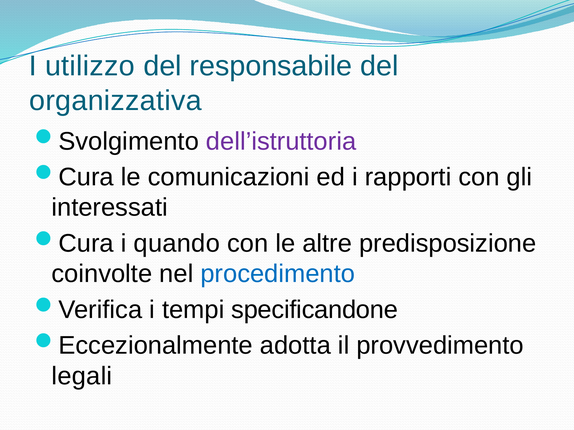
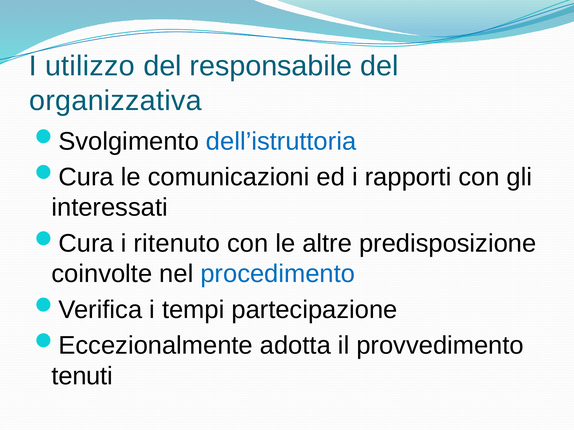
dell’istruttoria colour: purple -> blue (281, 141)
quando: quando -> ritenuto (177, 244)
specificandone: specificandone -> partecipazione (314, 310)
legali: legali -> tenuti (82, 376)
